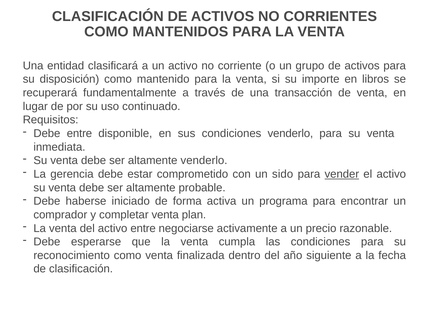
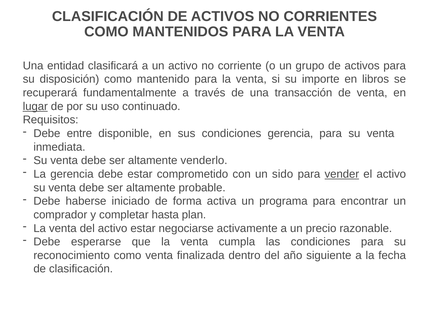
lugar underline: none -> present (35, 106)
condiciones venderlo: venderlo -> gerencia (290, 133)
completar venta: venta -> hasta (165, 215)
activo entre: entre -> estar (143, 228)
